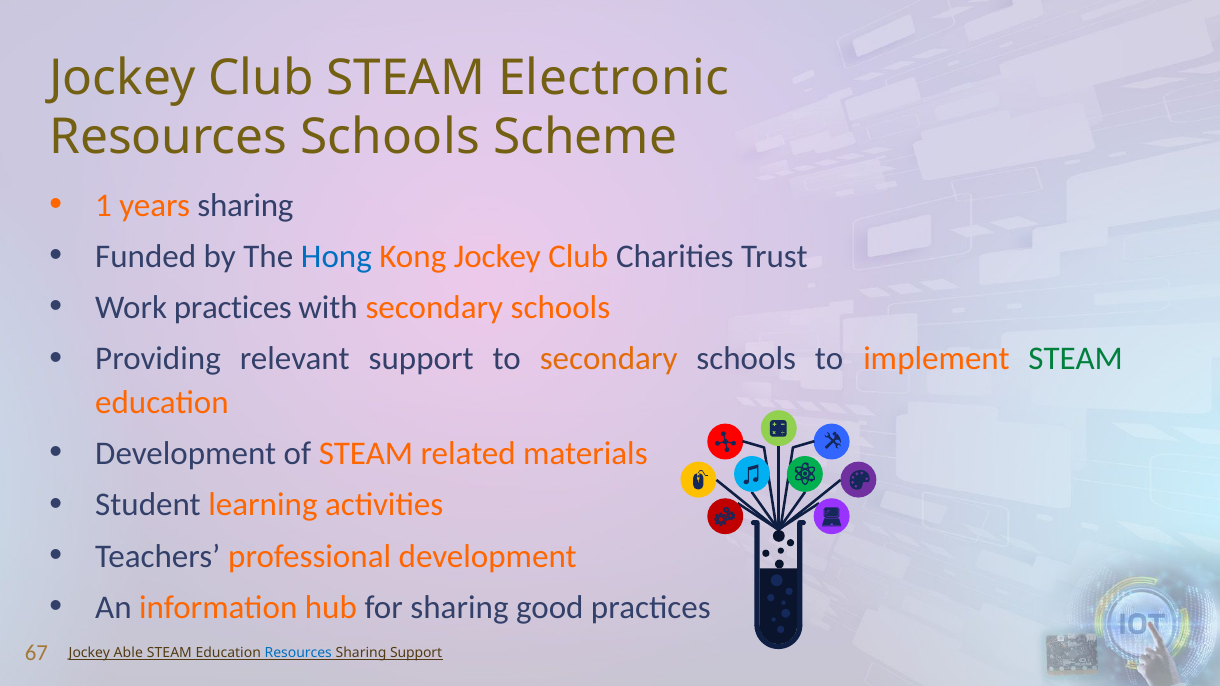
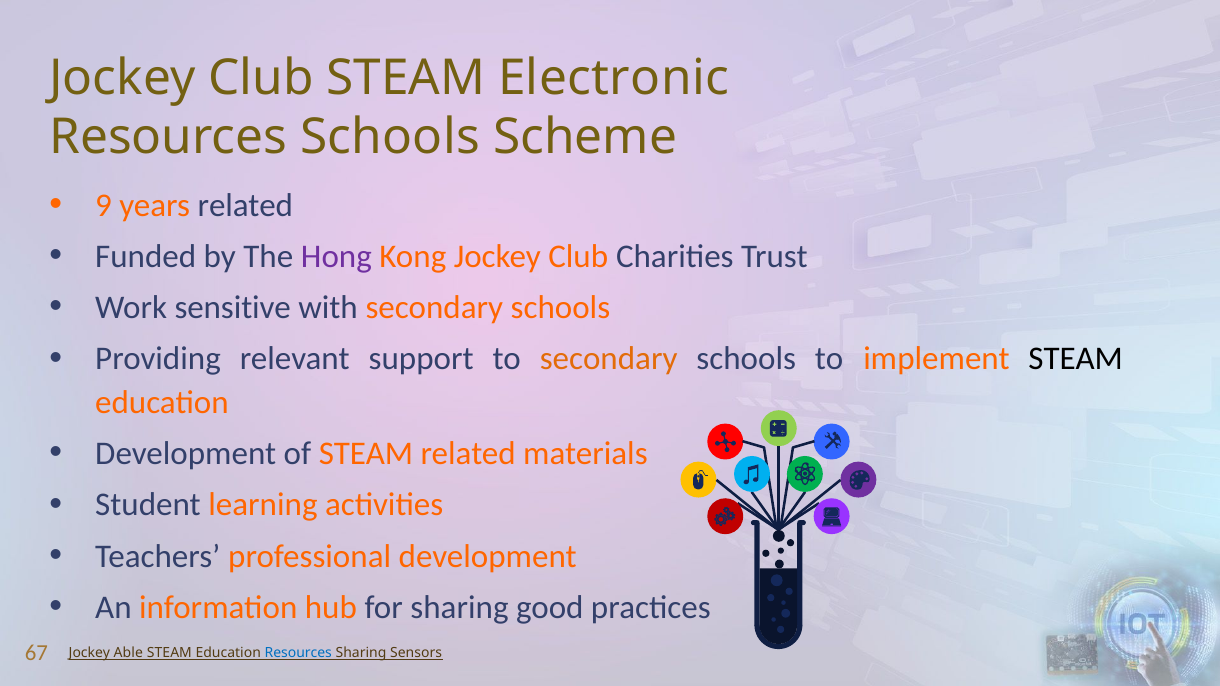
1: 1 -> 9 (104, 205)
years sharing: sharing -> related (245, 205)
Hong colour: blue -> purple (336, 257)
Work practices: practices -> sensitive (233, 308)
STEAM colour: green -> black (1076, 359)
Sharing Support: Support -> Sensors (416, 654)
